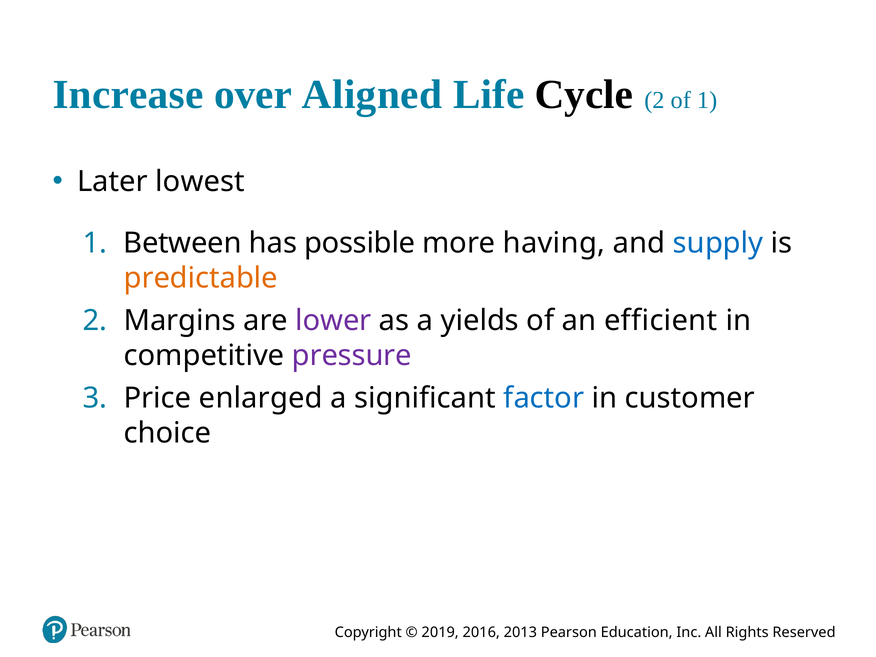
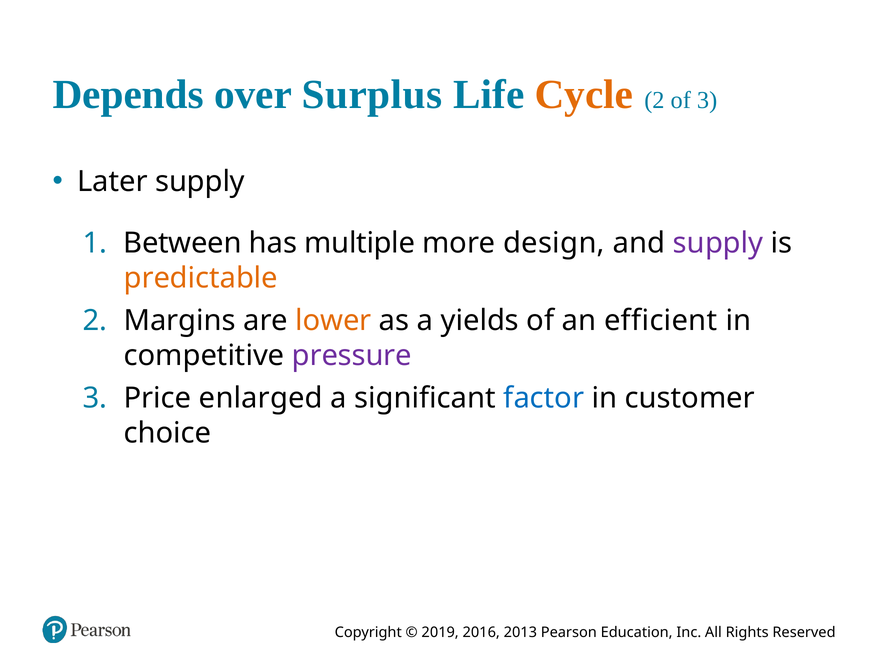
Increase: Increase -> Depends (128, 94)
Aligned: Aligned -> Surplus (372, 94)
Cycle colour: black -> orange (584, 94)
of 1: 1 -> 3 (707, 100)
Later lowest: lowest -> supply (200, 182)
possible: possible -> multiple (360, 243)
having: having -> design (554, 243)
supply colour: blue -> purple (718, 243)
lower colour: purple -> orange (333, 321)
